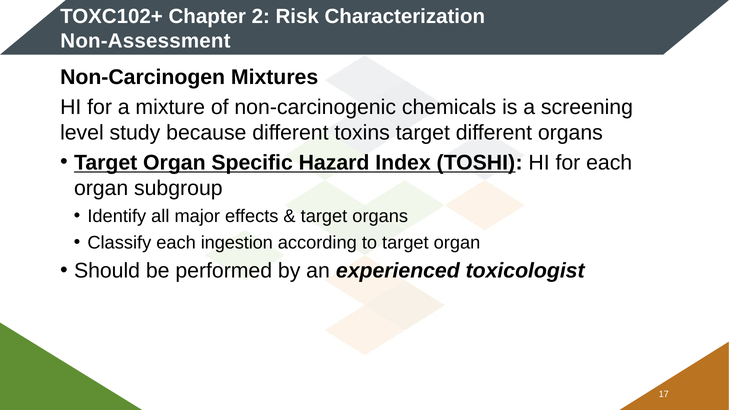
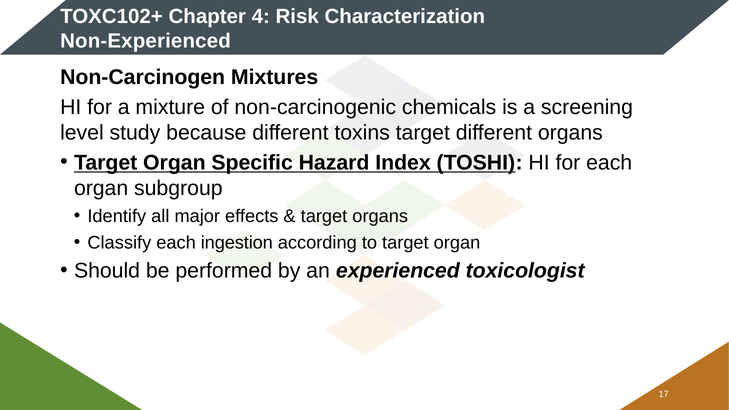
2: 2 -> 4 (261, 16)
Non-Assessment: Non-Assessment -> Non-Experienced (145, 41)
